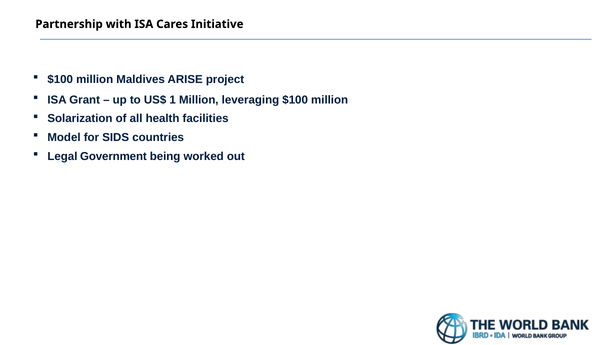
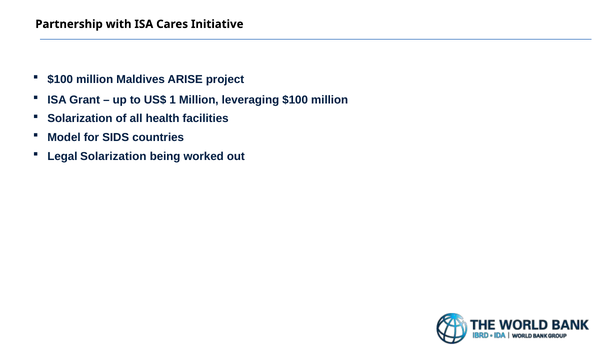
Legal Government: Government -> Solarization (113, 156)
